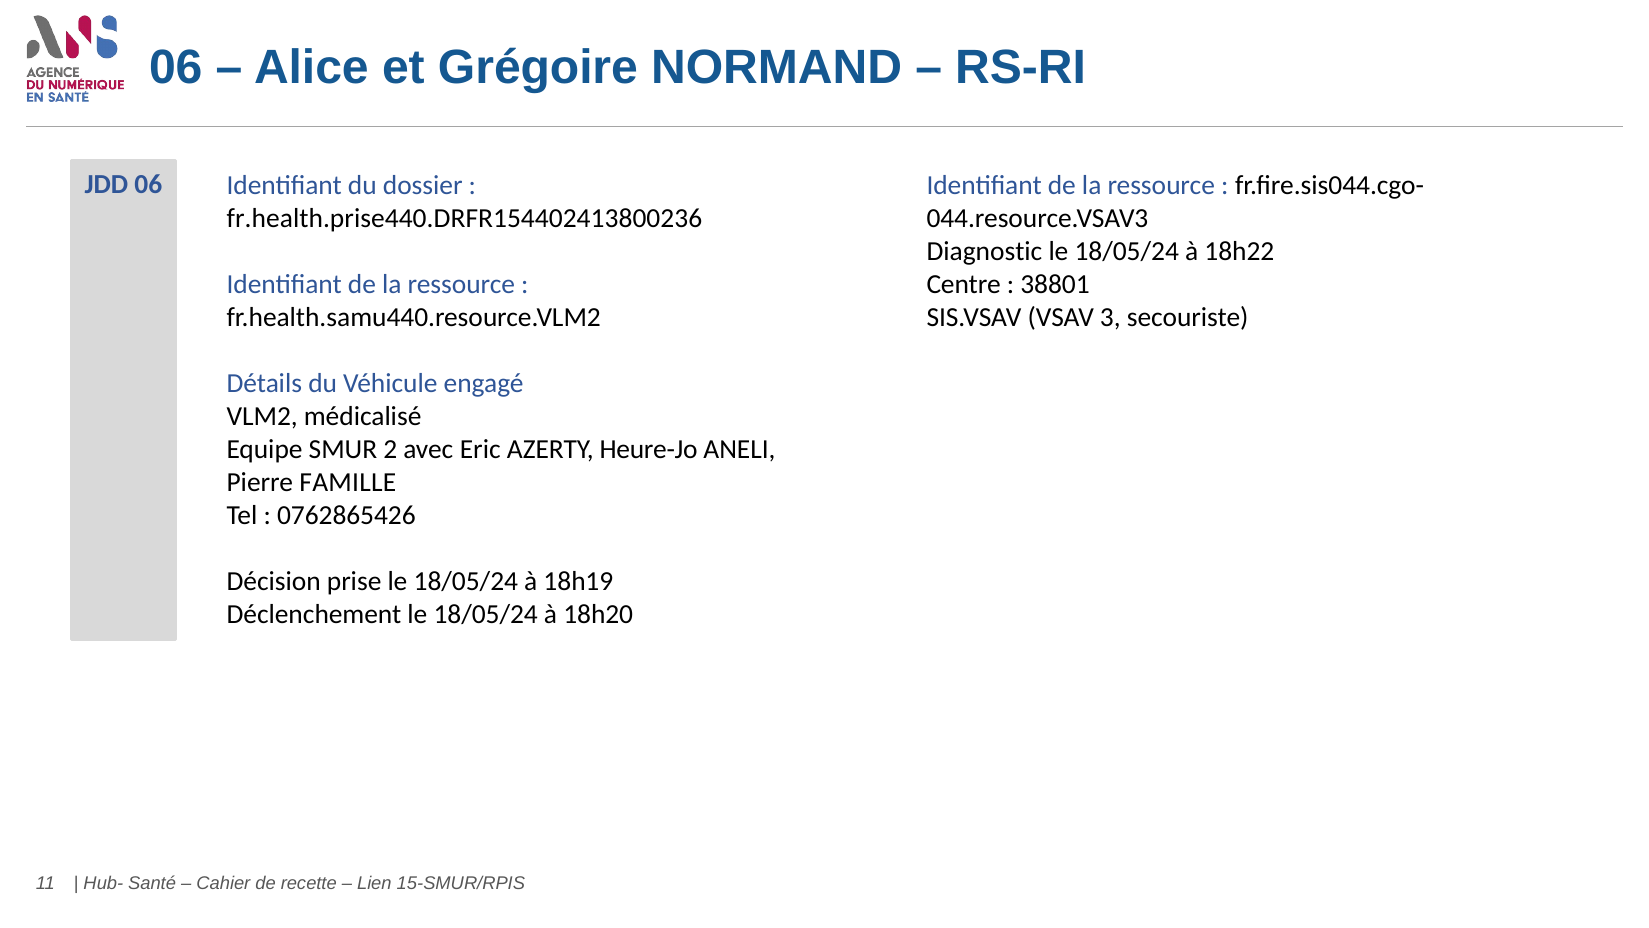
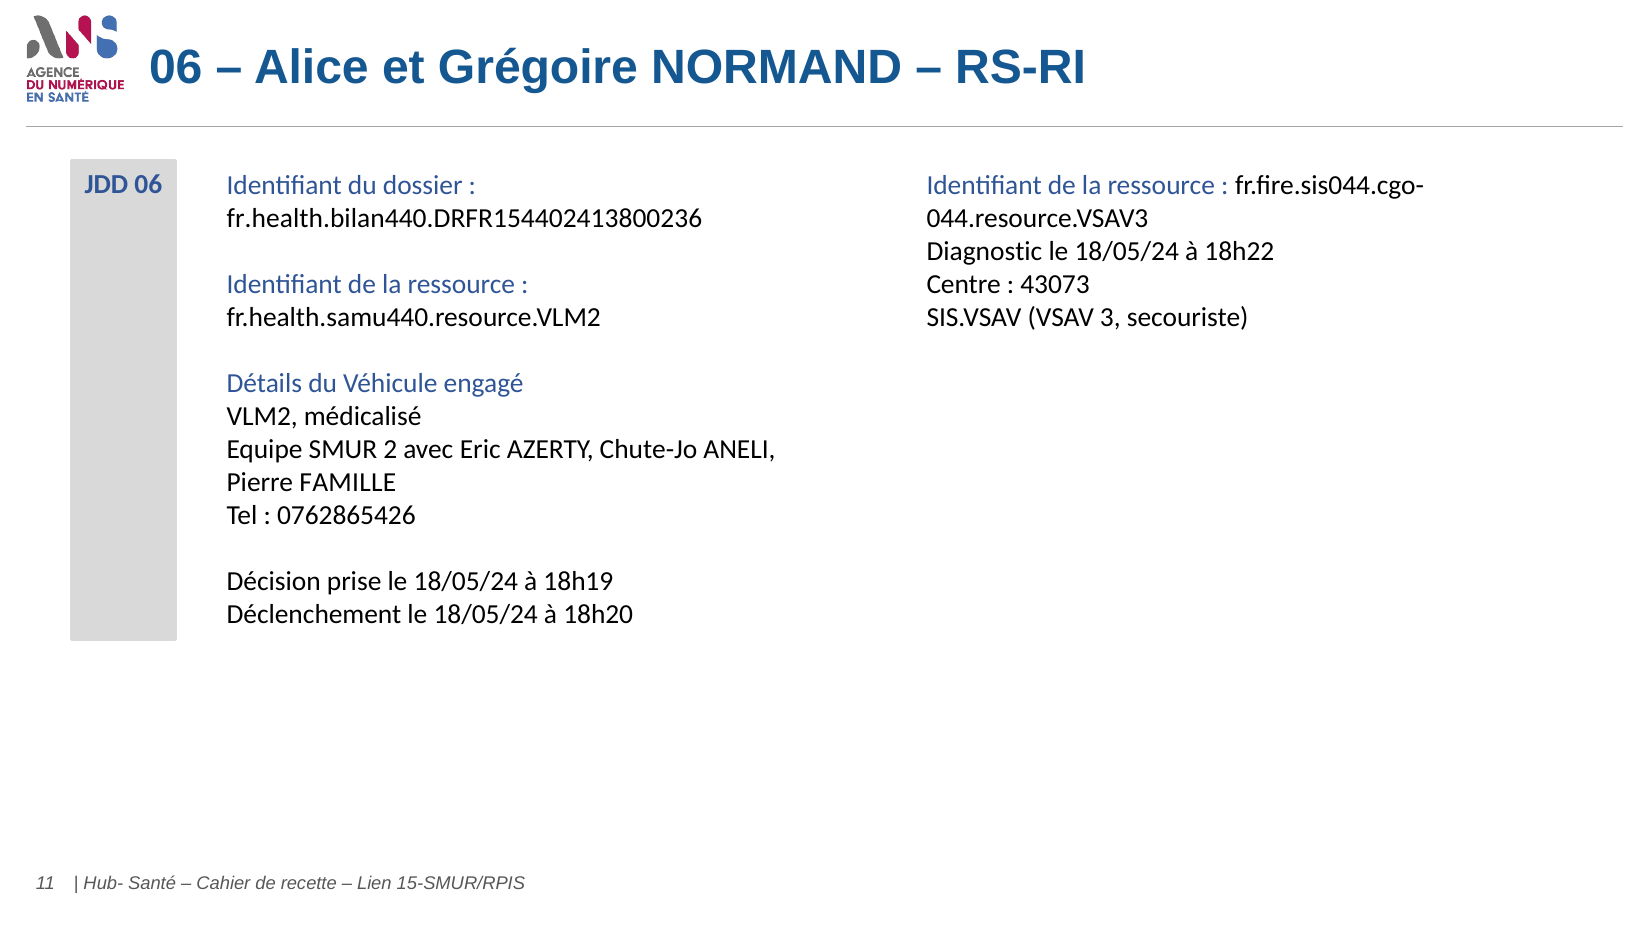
fr.health.prise440.DRFR154402413800236: fr.health.prise440.DRFR154402413800236 -> fr.health.bilan440.DRFR154402413800236 (464, 218)
38801: 38801 -> 43073 (1055, 284)
Heure-Jo: Heure-Jo -> Chute-Jo (649, 449)
